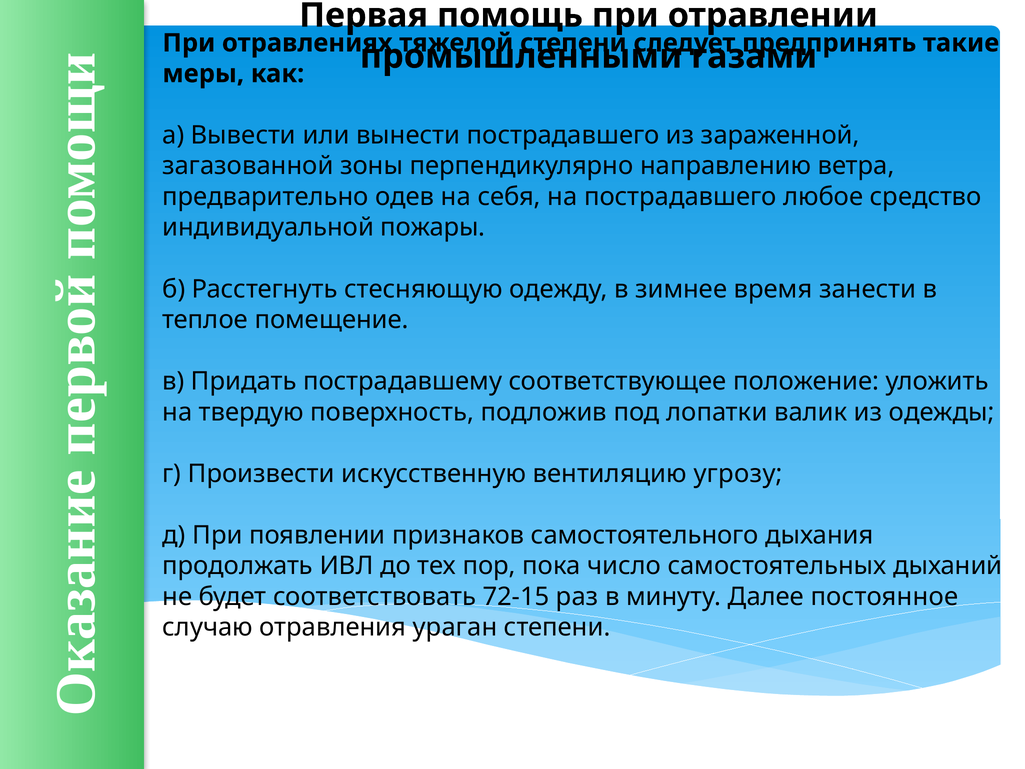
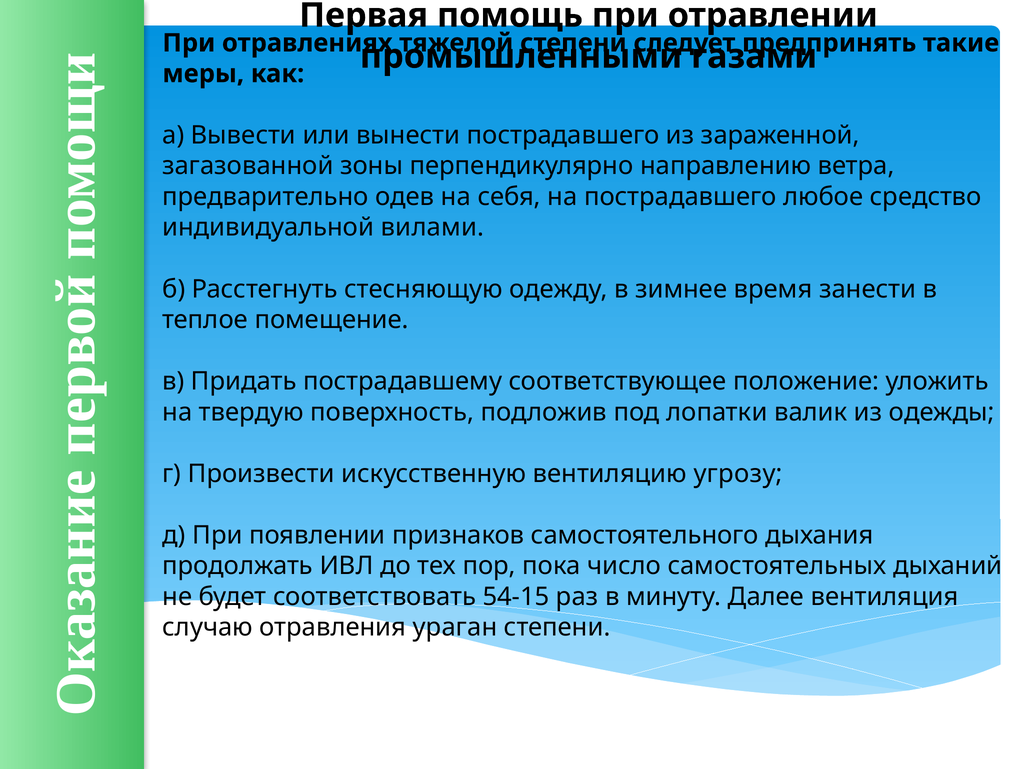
пожары: пожары -> вилами (433, 227)
72-15: 72-15 -> 54-15 (516, 596)
постоянное: постоянное -> вентиляция (885, 596)
